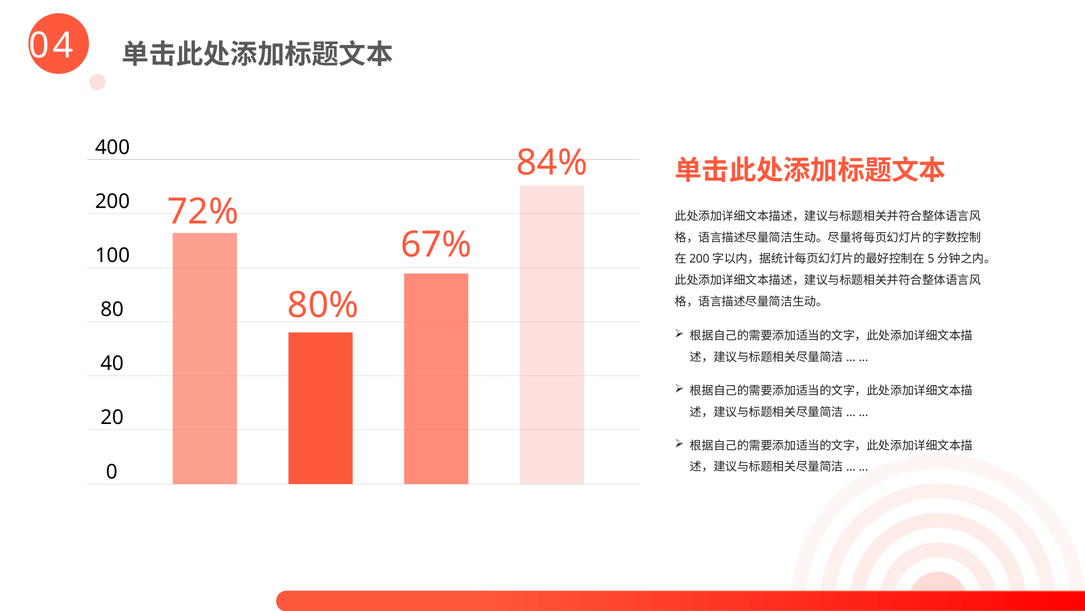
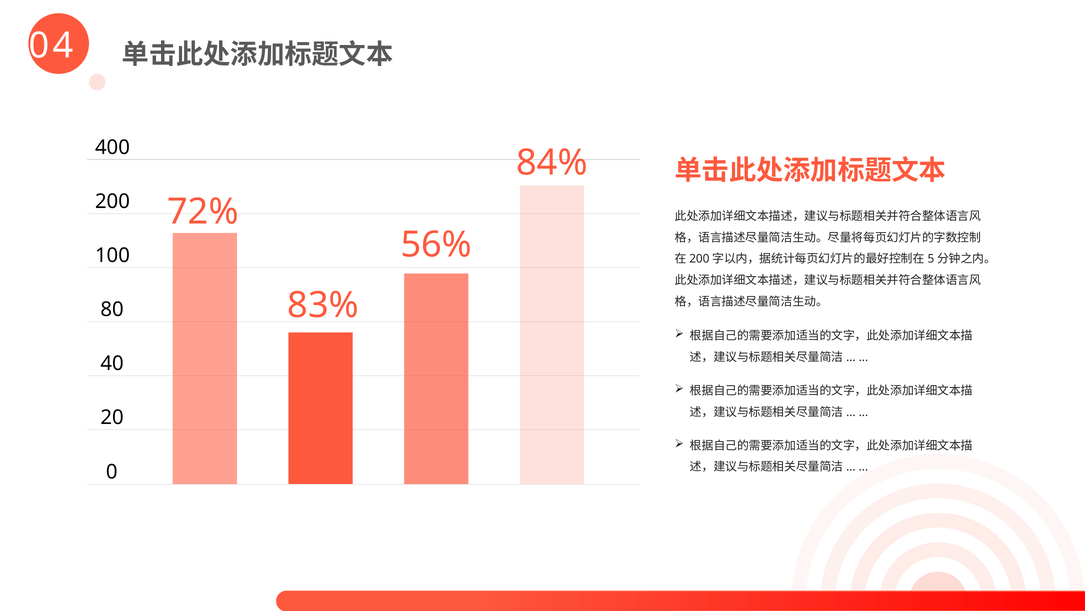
67%: 67% -> 56% (436, 245)
80%: 80% -> 83% (323, 305)
